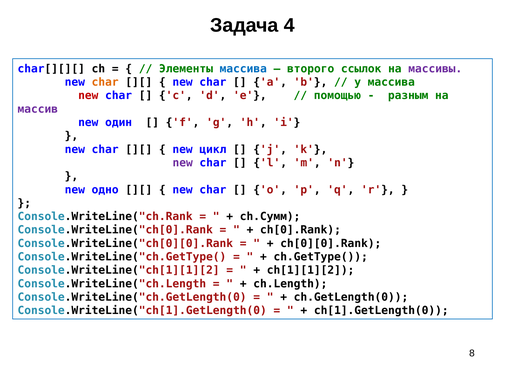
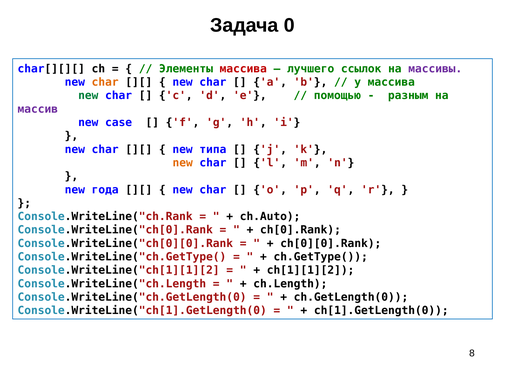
4: 4 -> 0 (289, 25)
массива colour: blue -> red (243, 69)
второго: второго -> лучшего (311, 69)
new colour: red -> green (88, 96)
один: один -> case (119, 123)
цикл: цикл -> типа (213, 150)
new colour: purple -> orange (183, 163)
одно: одно -> года (105, 190)
ch.Сумм: ch.Сумм -> ch.Auto (270, 217)
